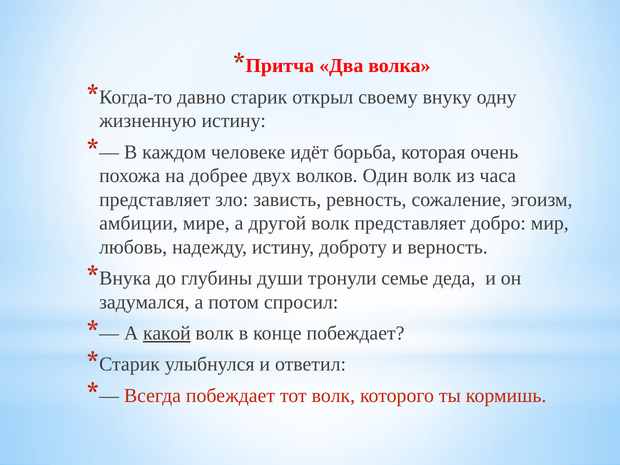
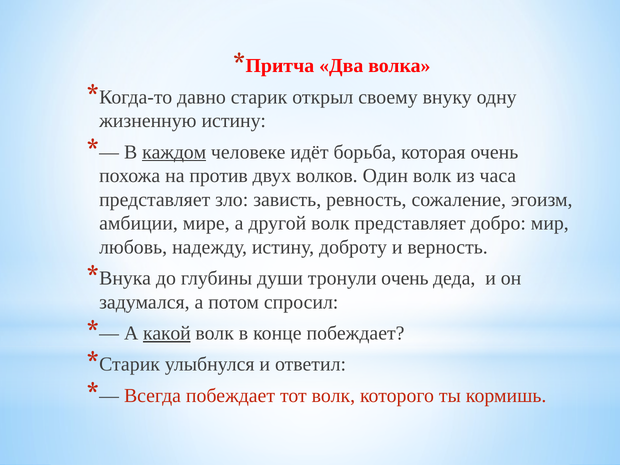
каждом underline: none -> present (174, 152)
добрее: добрее -> против (219, 176)
тронули семье: семье -> очень (405, 278)
